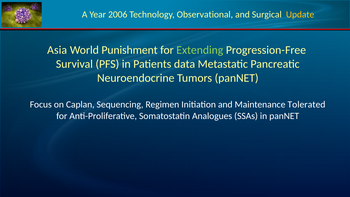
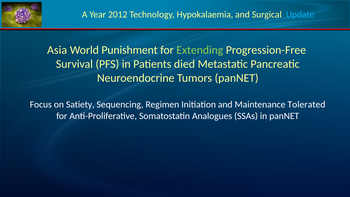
2006: 2006 -> 2012 (118, 14)
Observational: Observational -> Hypokalaemia (205, 14)
Update colour: yellow -> light blue (300, 14)
data: data -> died (184, 64)
Caplan: Caplan -> Satiety (80, 104)
